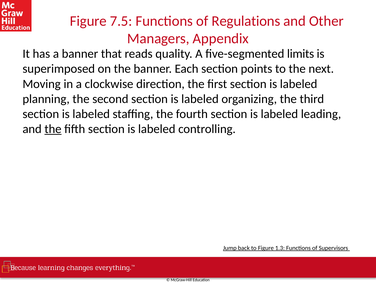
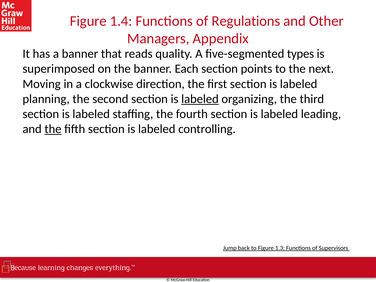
7.5: 7.5 -> 1.4 (121, 21)
limits: limits -> types (301, 54)
labeled underline: none -> present (200, 99)
